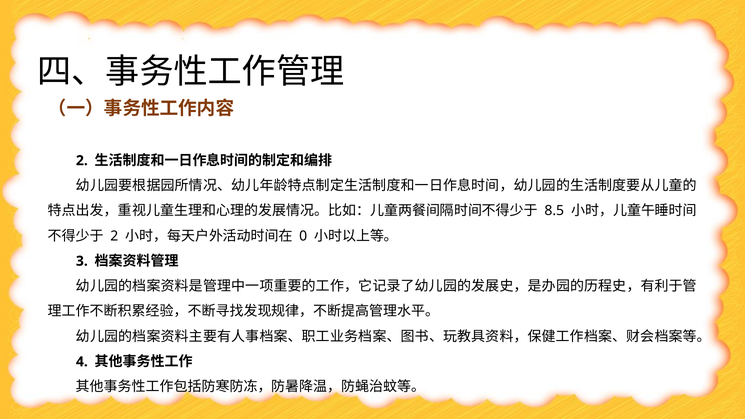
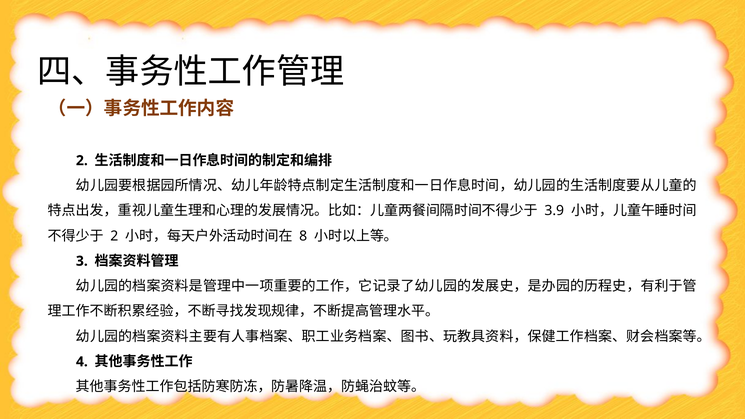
8.5: 8.5 -> 3.9 (554, 211)
0: 0 -> 8 (303, 236)
